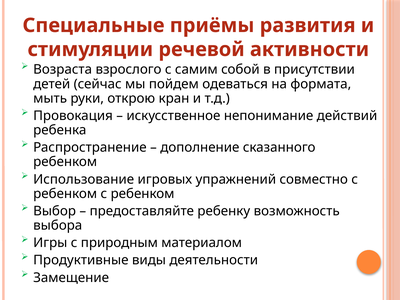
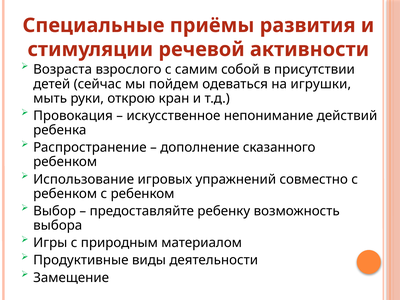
формата: формата -> игрушки (321, 84)
